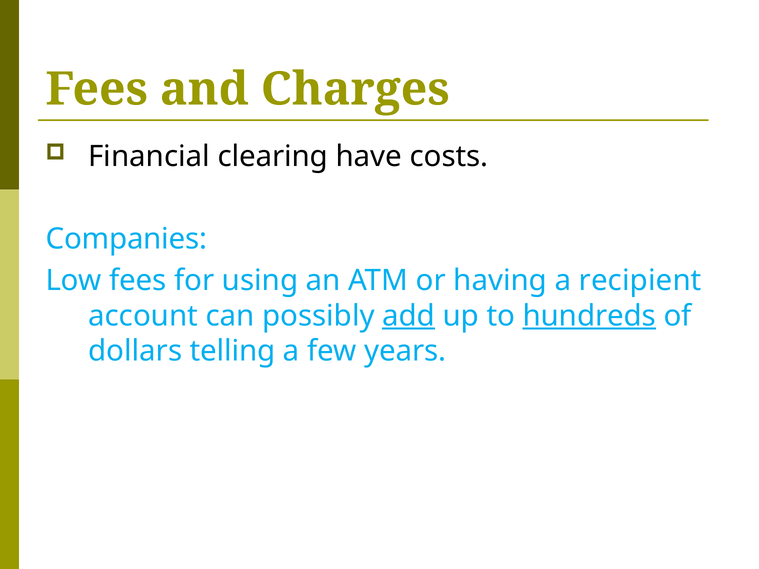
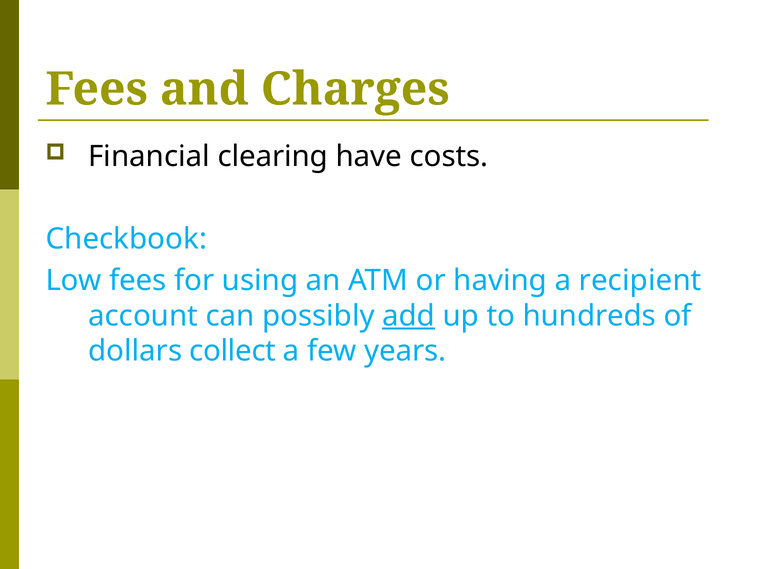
Companies: Companies -> Checkbook (126, 239)
hundreds underline: present -> none (589, 316)
telling: telling -> collect (233, 351)
